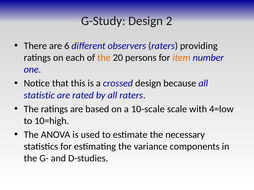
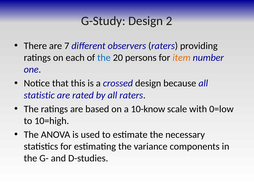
6: 6 -> 7 (67, 46)
the colour: orange -> blue (104, 58)
10-scale: 10-scale -> 10-know (148, 109)
4=low: 4=low -> 0=low (221, 109)
